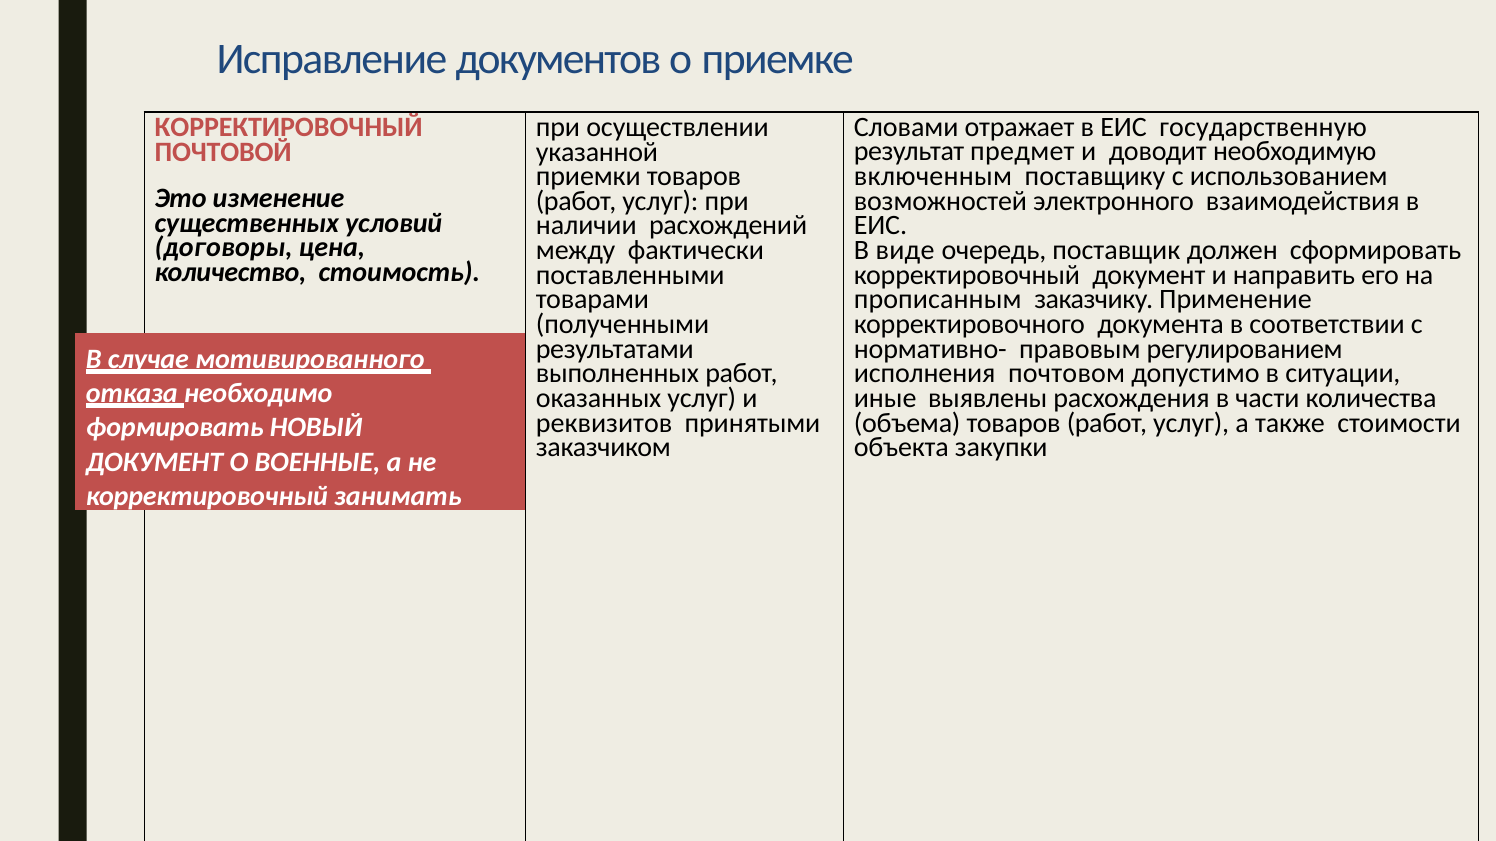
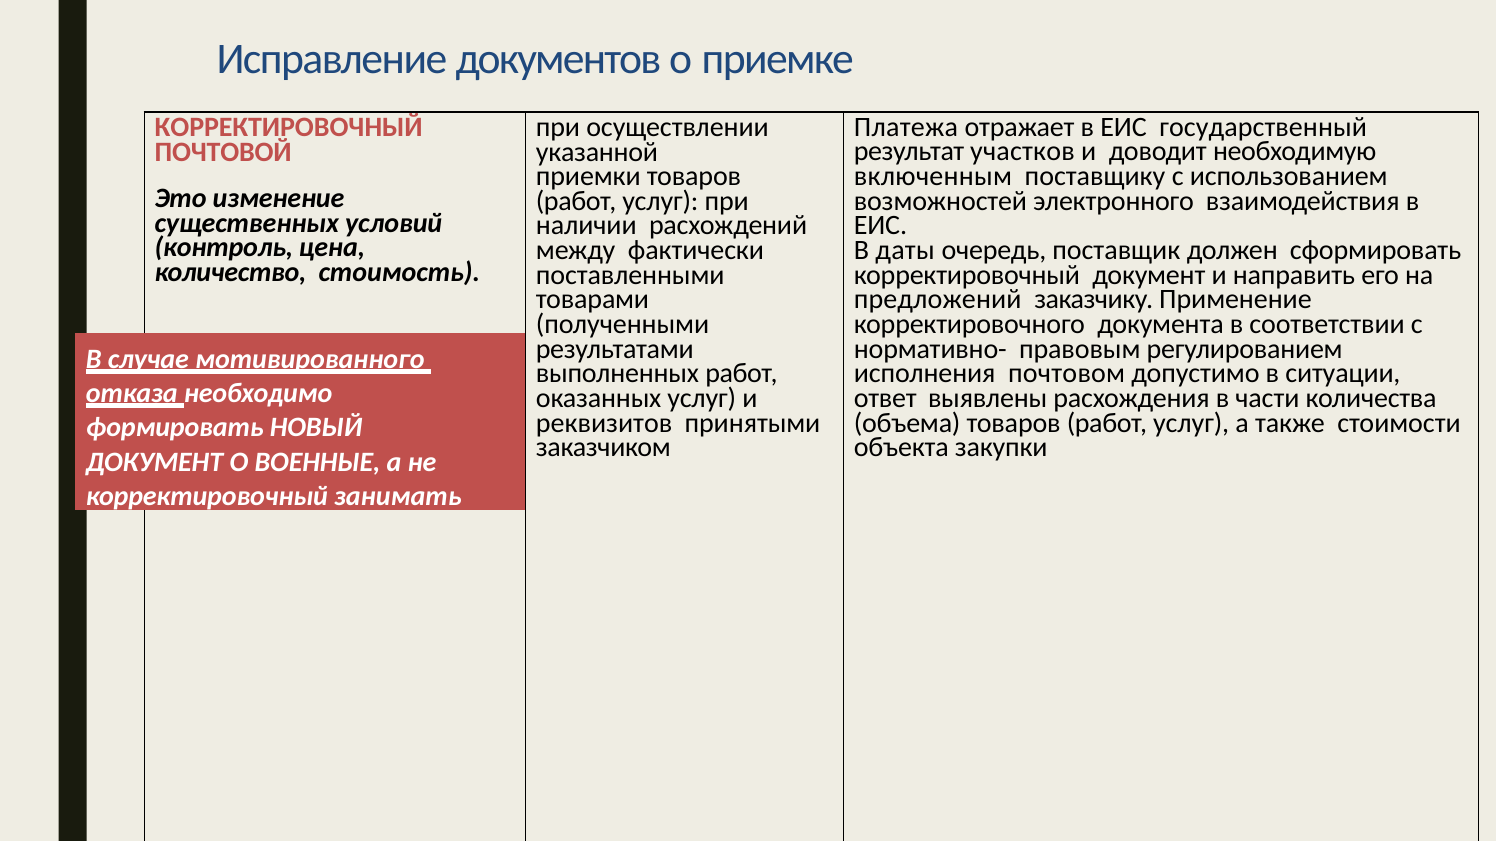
Словами: Словами -> Платежа (906, 127)
государственную: государственную -> государственный (1263, 127)
предмет: предмет -> участков (1022, 152)
договоры: договоры -> контроль (224, 248)
виде: виде -> даты (905, 250)
прописанным: прописанным -> предложений (938, 300)
иные: иные -> ответ (885, 398)
